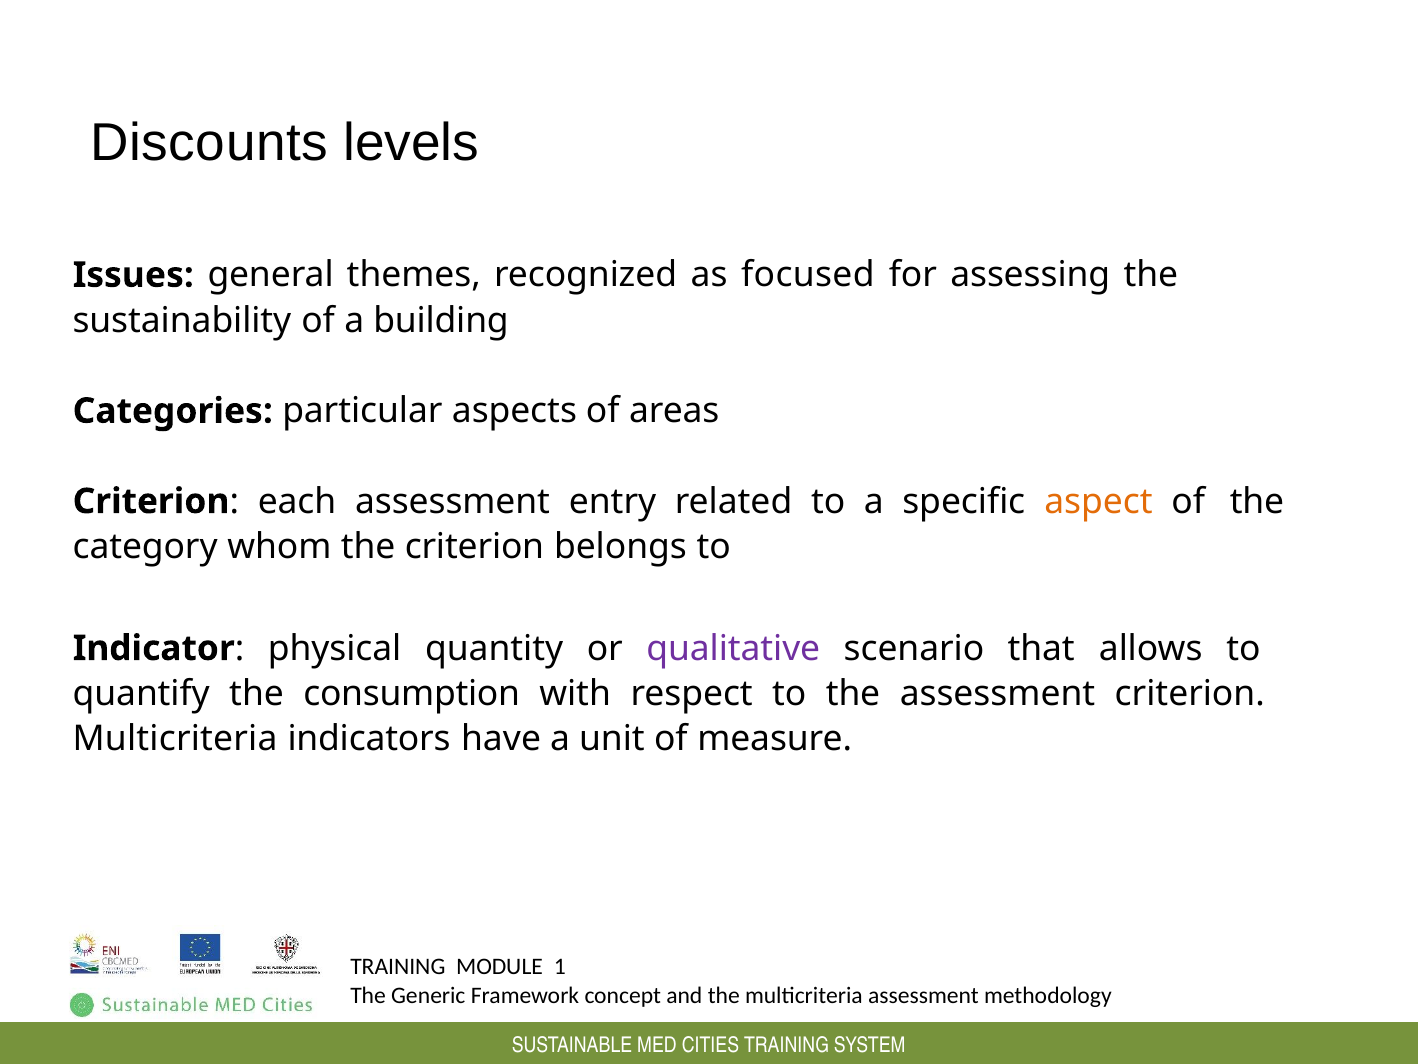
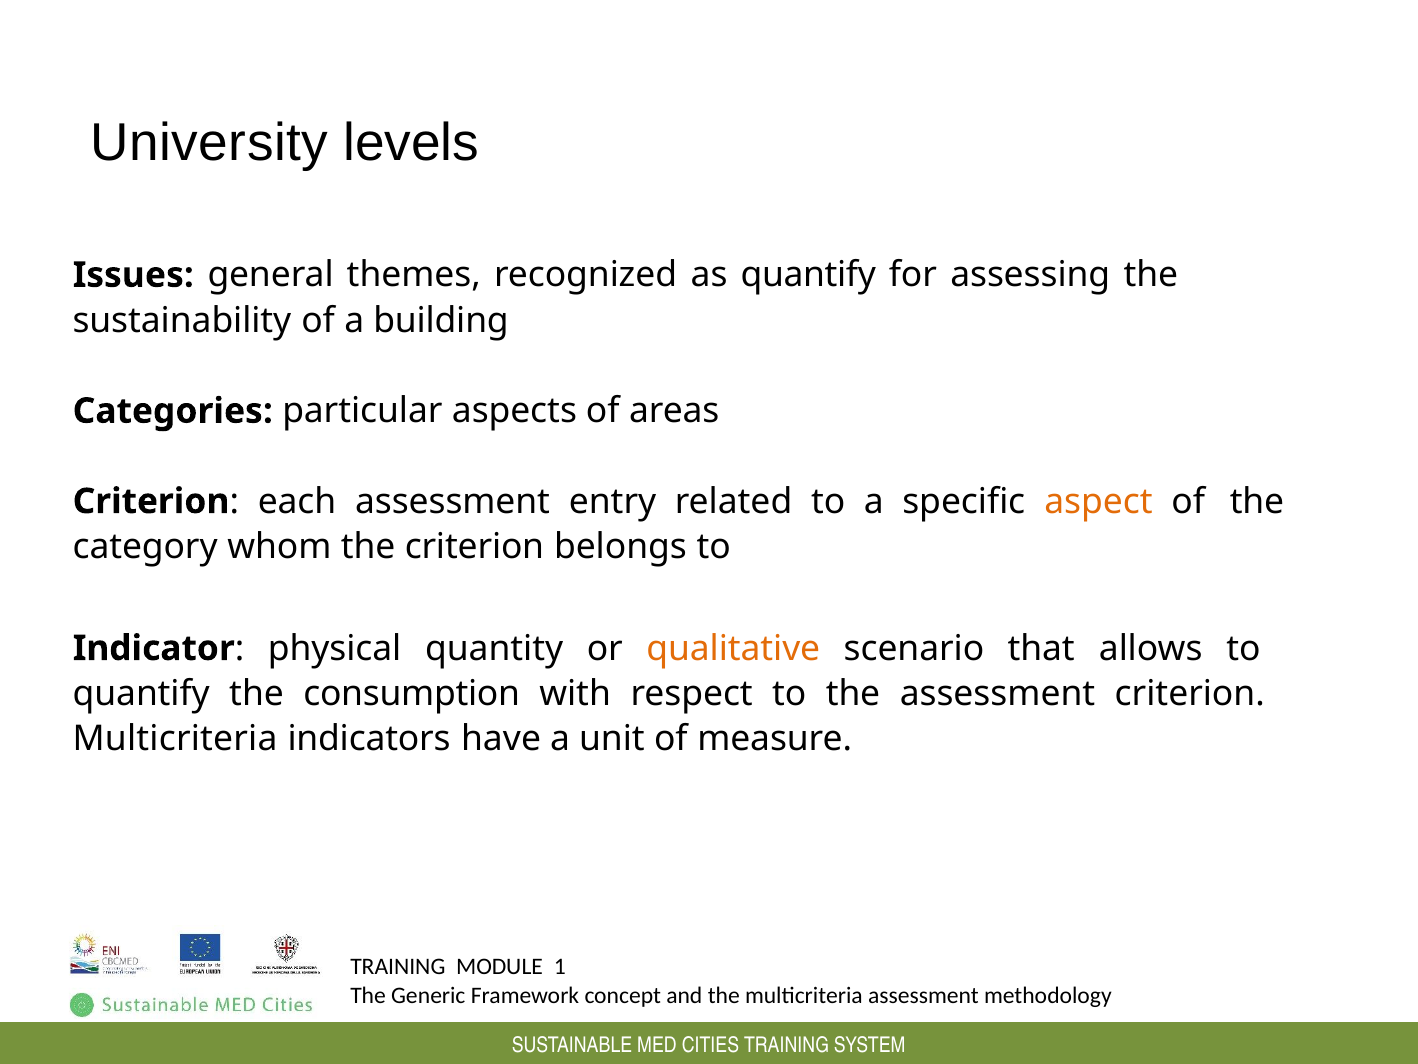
Discounts: Discounts -> University (209, 143)
as focused: focused -> quantify (808, 275)
qualitative colour: purple -> orange (733, 648)
